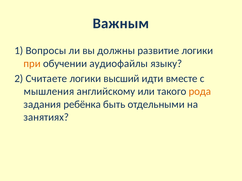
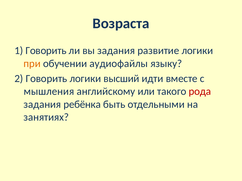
Важным: Важным -> Возраста (121, 23)
1 Вопросы: Вопросы -> Говорить (46, 51)
вы должны: должны -> задания (116, 51)
2 Считаете: Считаете -> Говорить (46, 79)
рода colour: orange -> red (200, 92)
